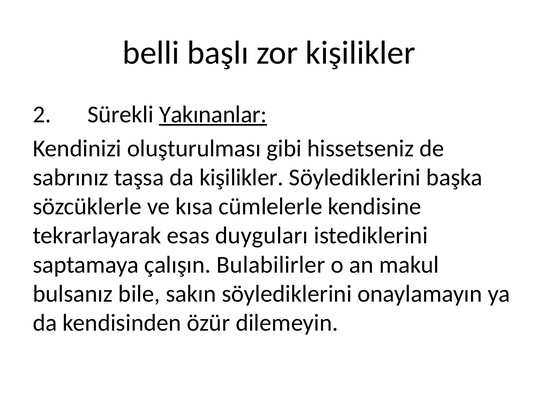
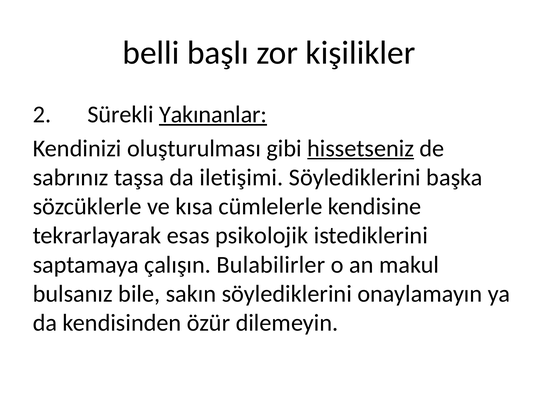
hissetseniz underline: none -> present (361, 149)
da kişilikler: kişilikler -> iletişimi (241, 178)
duyguları: duyguları -> psikolojik (262, 236)
